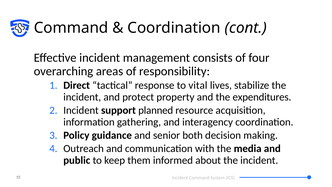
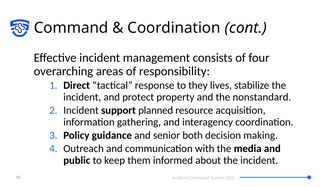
vital: vital -> they (198, 85)
expenditures: expenditures -> nonstandard (262, 97)
